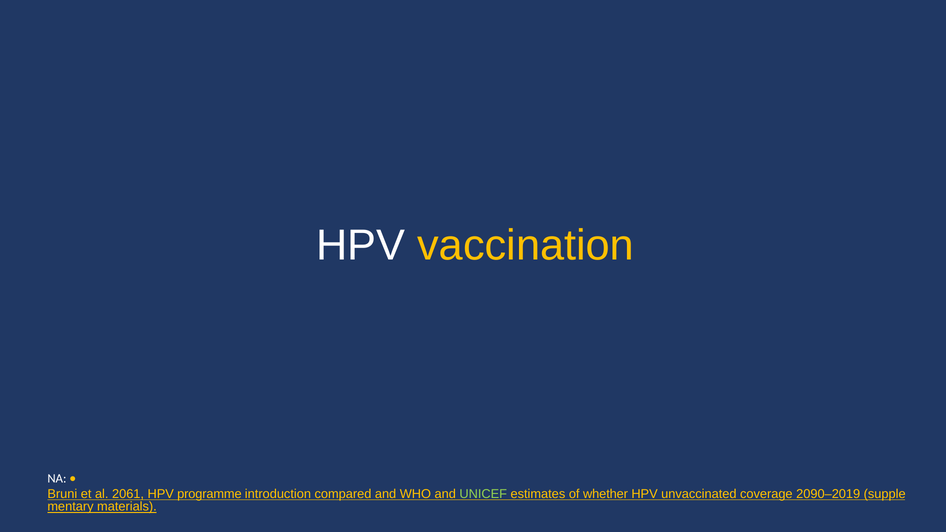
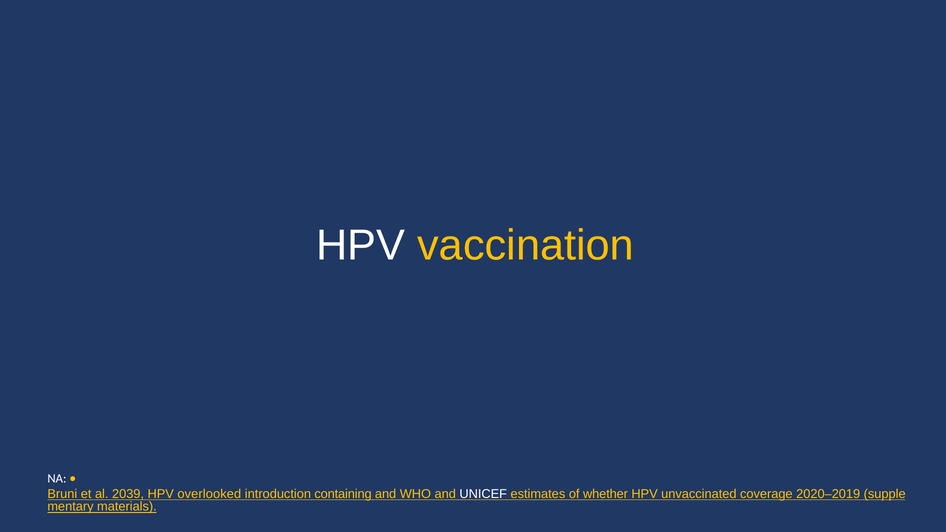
2061: 2061 -> 2039 (128, 494)
programme: programme -> overlooked (209, 494)
compared: compared -> containing (343, 494)
UNICEF colour: light green -> white (483, 494)
2090–2019: 2090–2019 -> 2020–2019 (828, 494)
